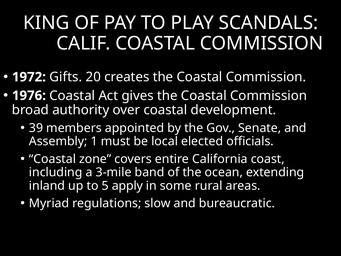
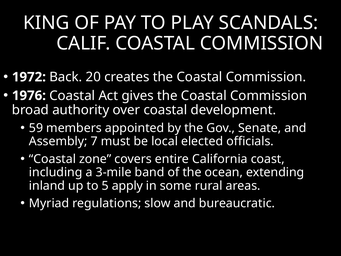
Gifts: Gifts -> Back (66, 77)
39: 39 -> 59 (36, 128)
1: 1 -> 7 (94, 141)
